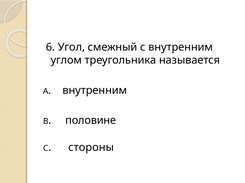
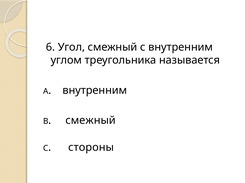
половине: половине -> смежный (91, 121)
